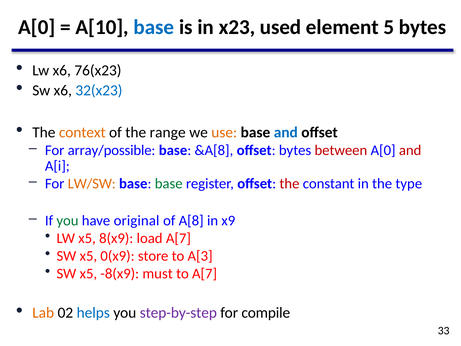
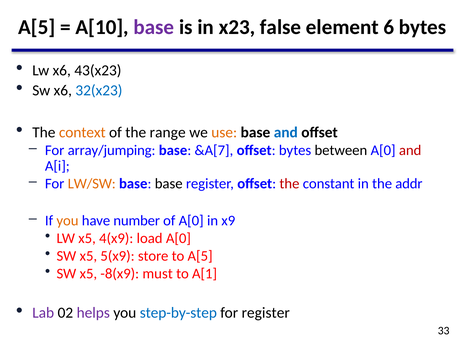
A[0: A[0 -> A[5 (37, 27)
base colour: blue -> purple (154, 27)
used: used -> false (281, 27)
5: 5 -> 6 (389, 27)
76(x23: 76(x23 -> 43(x23 (98, 70)
array/possible: array/possible -> array/jumping (112, 150)
&A[8: &A[8 -> &A[7 (214, 150)
between colour: red -> black (341, 150)
base colour: green -> black (169, 184)
type: type -> addr (409, 184)
you colour: green -> orange (67, 221)
original: original -> number (137, 221)
of A[8: A[8 -> A[0 (191, 221)
8(x9: 8(x9 -> 4(x9 (116, 238)
load A[7: A[7 -> A[0 (178, 238)
0(x9: 0(x9 -> 5(x9 (118, 256)
to A[3: A[3 -> A[5 (200, 256)
to A[7: A[7 -> A[1 (205, 273)
Lab colour: orange -> purple (43, 313)
helps colour: blue -> purple (93, 313)
step-by-step colour: purple -> blue (178, 313)
for compile: compile -> register (266, 313)
